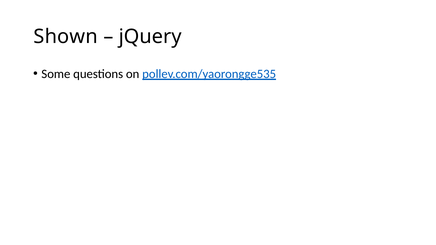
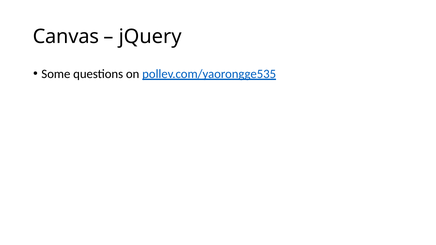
Shown: Shown -> Canvas (66, 37)
